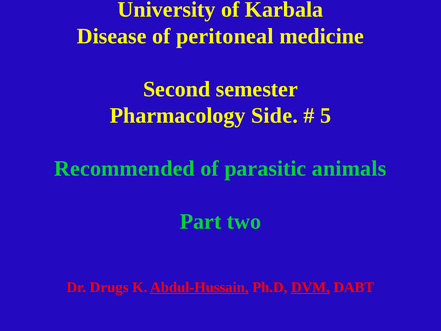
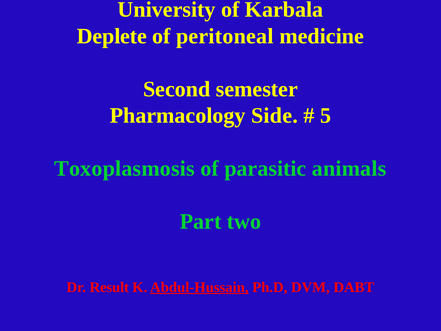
Disease: Disease -> Deplete (112, 36)
Recommended: Recommended -> Toxoplasmosis (125, 168)
Drugs: Drugs -> Result (109, 287)
DVM underline: present -> none (310, 287)
